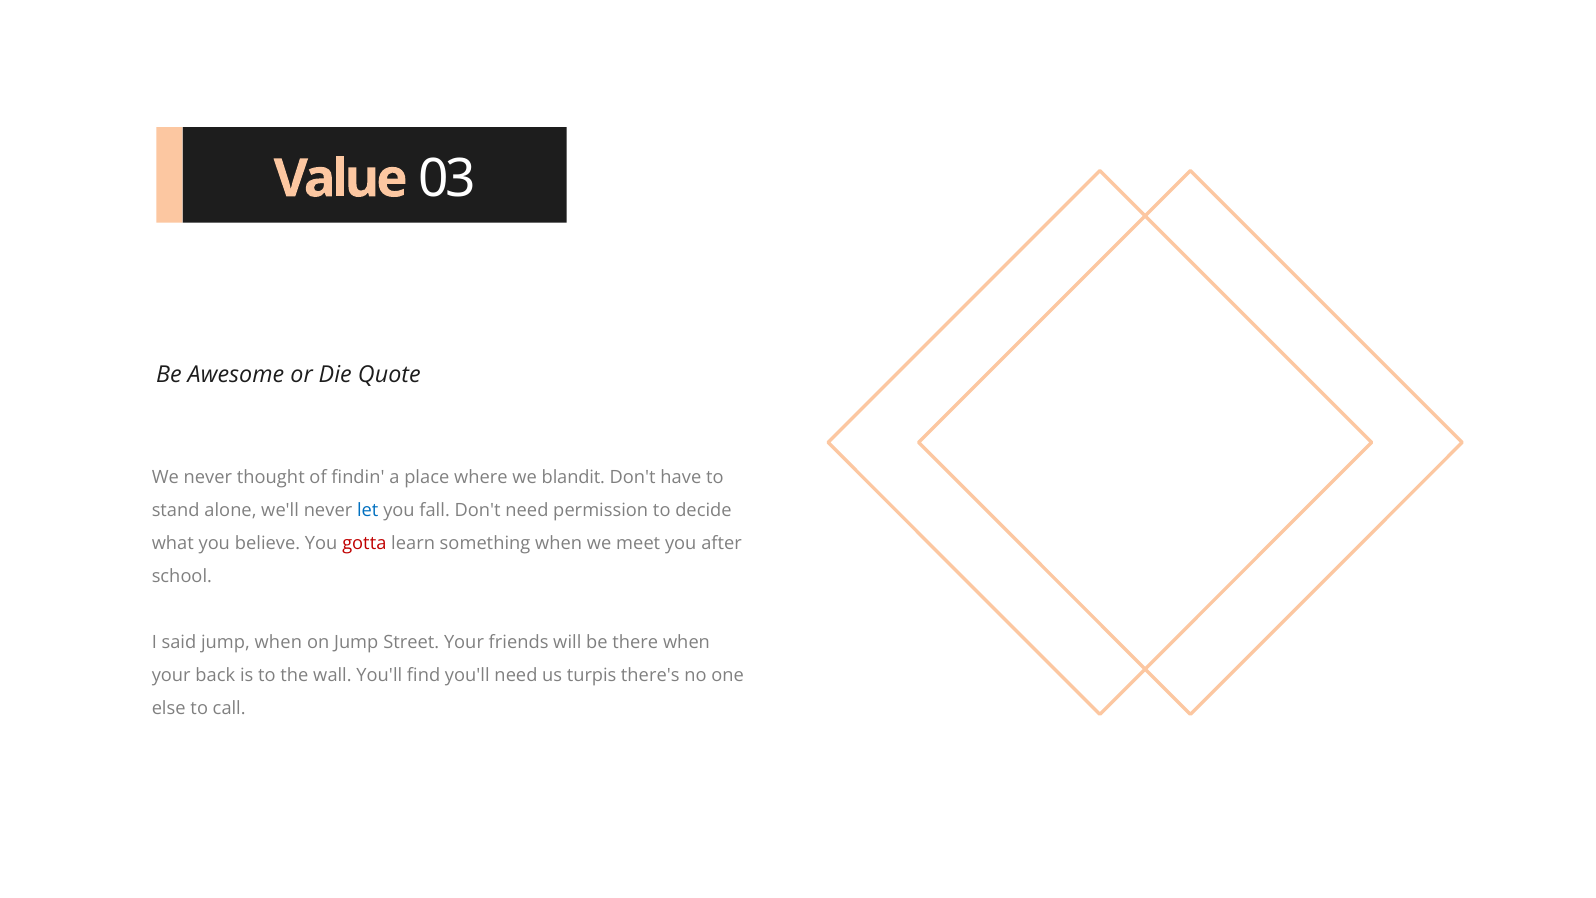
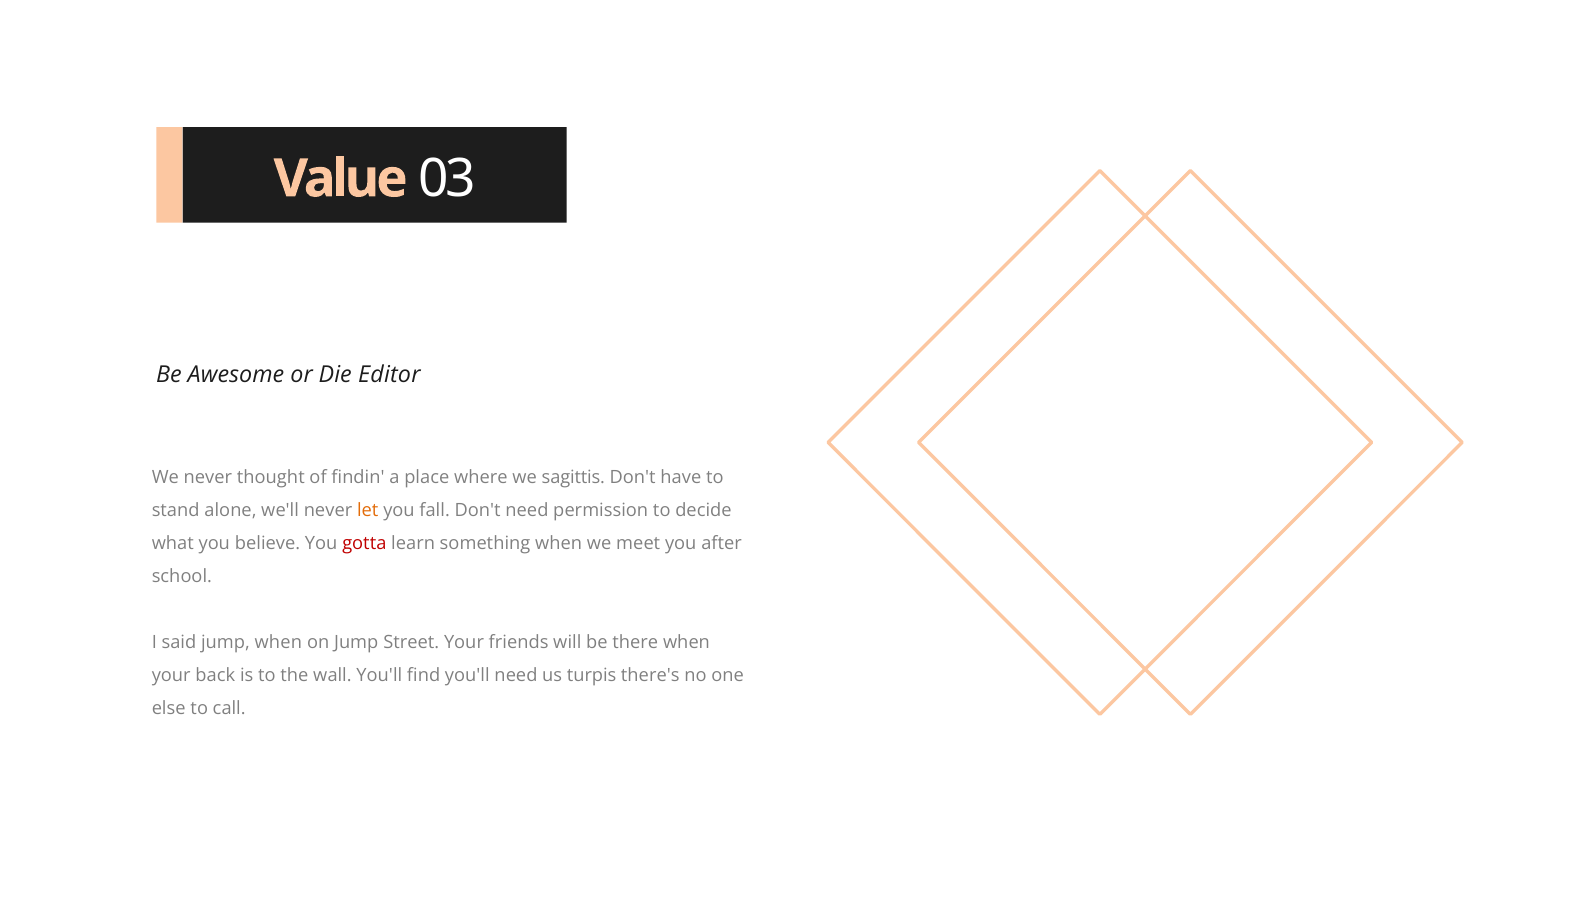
Quote: Quote -> Editor (389, 375)
blandit: blandit -> sagittis (573, 477)
let colour: blue -> orange (368, 510)
